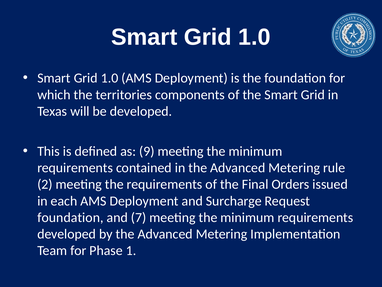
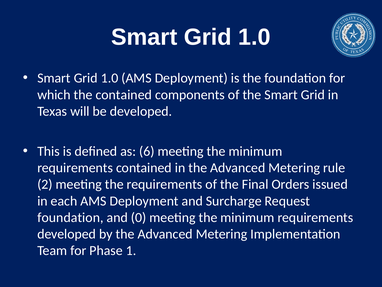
the territories: territories -> contained (124, 95)
9: 9 -> 6 (147, 151)
7: 7 -> 0 (139, 217)
